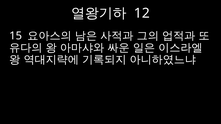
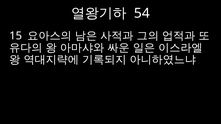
12: 12 -> 54 (142, 13)
